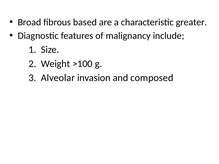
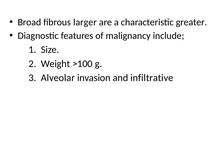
based: based -> larger (85, 22)
composed: composed -> infiltrative (152, 78)
